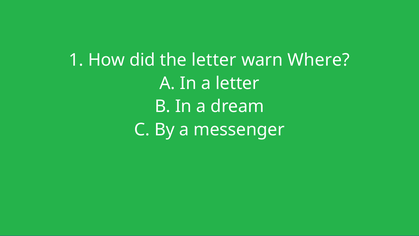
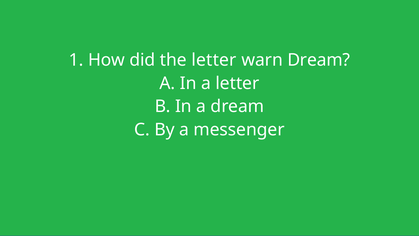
warn Where: Where -> Dream (319, 60)
